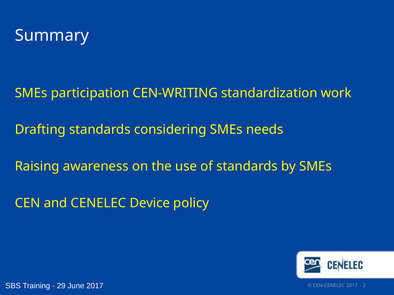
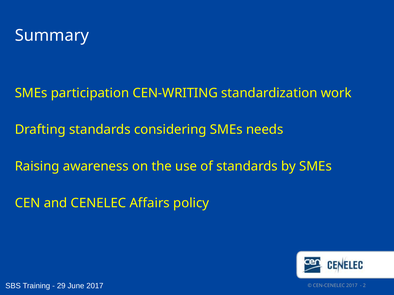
Device: Device -> Affairs (150, 203)
